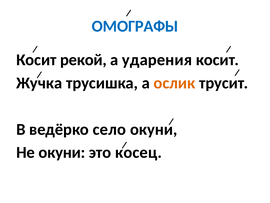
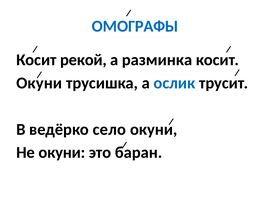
ударения: ударения -> разминка (157, 60)
Жучка: Жучка -> Окуни (39, 83)
ослик colour: orange -> blue (174, 83)
косец: косец -> баран (139, 152)
